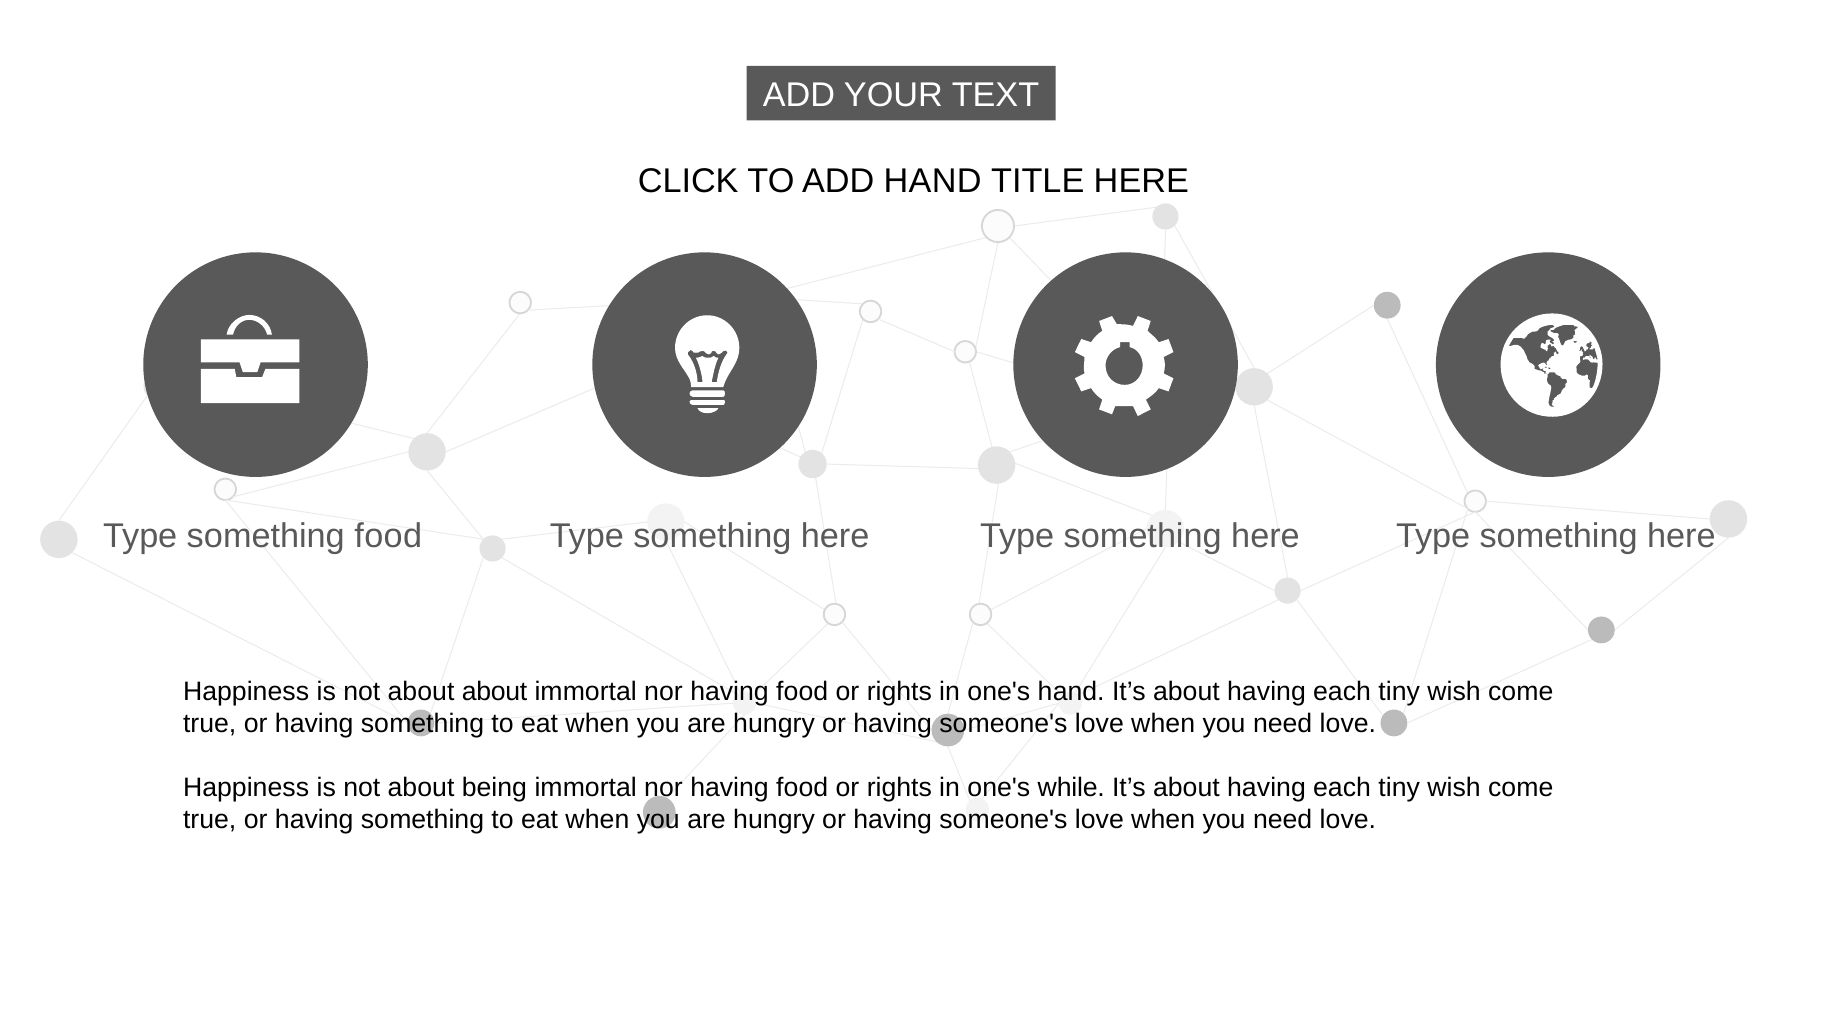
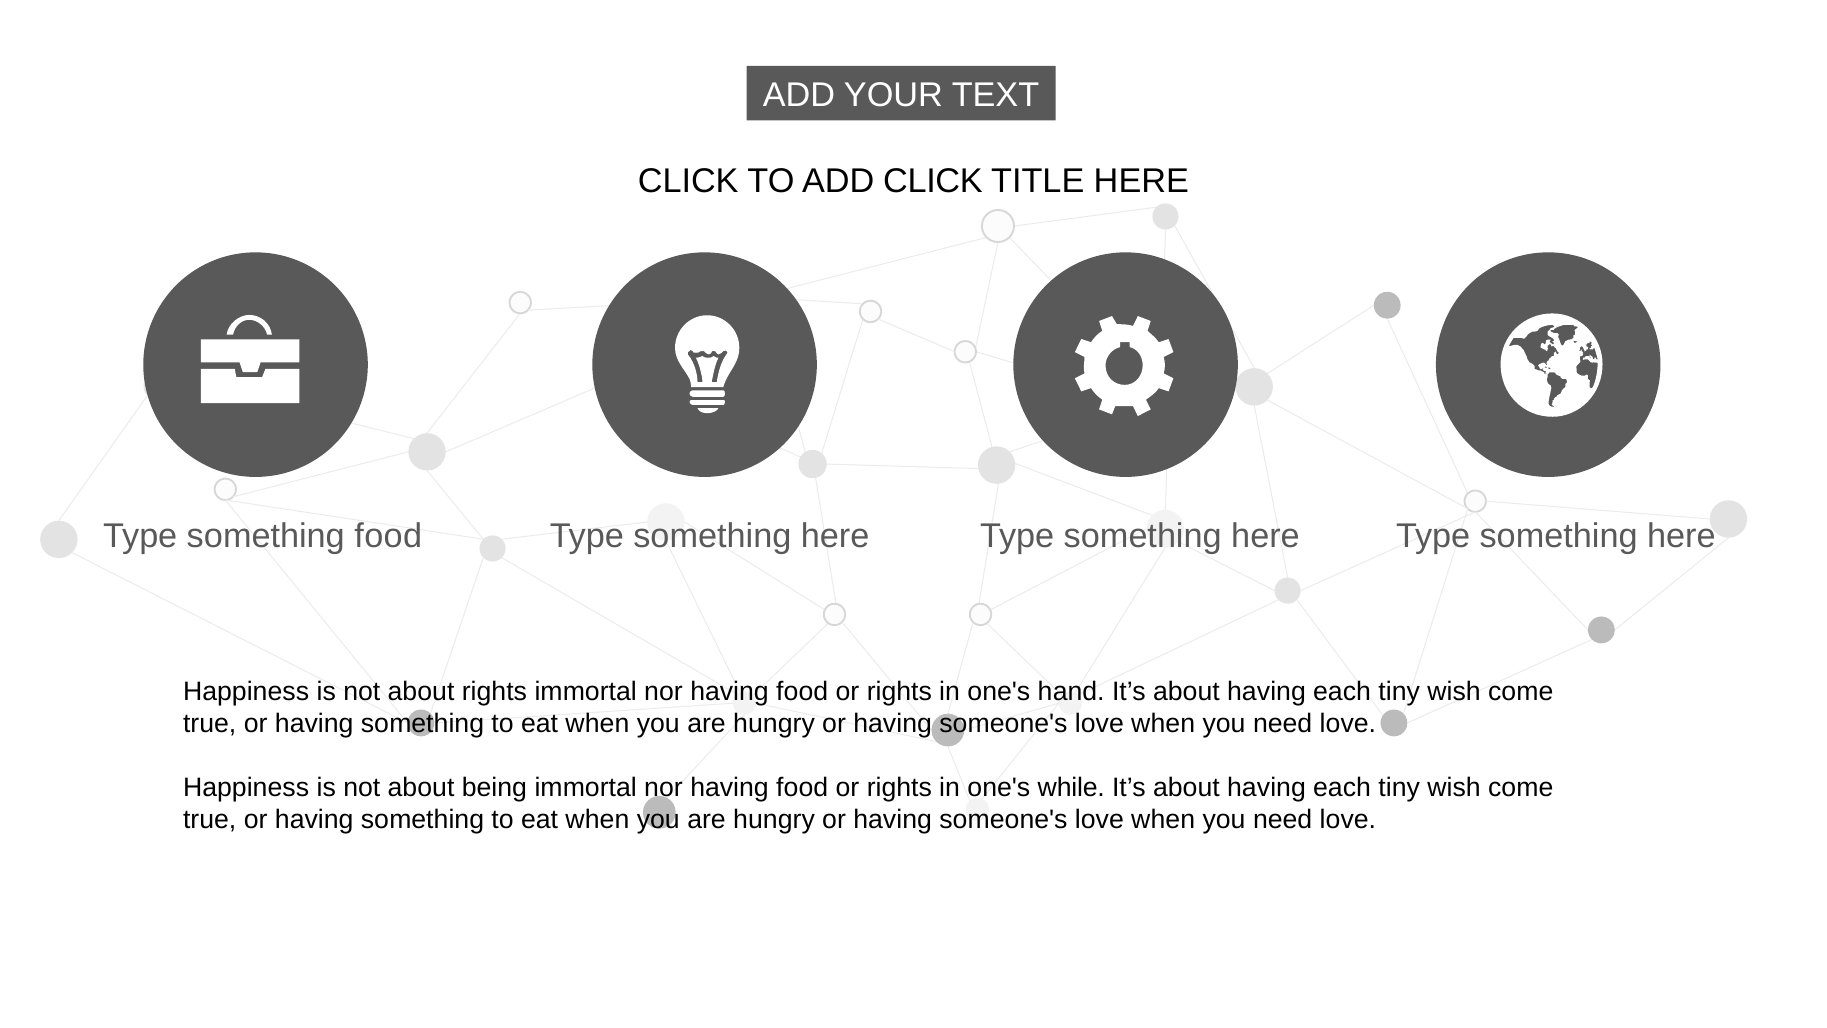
ADD HAND: HAND -> CLICK (933, 181)
about about: about -> rights (494, 692)
